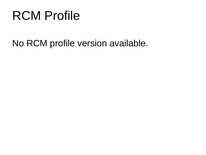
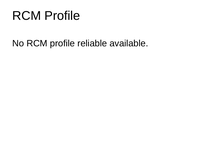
version: version -> reliable (92, 43)
